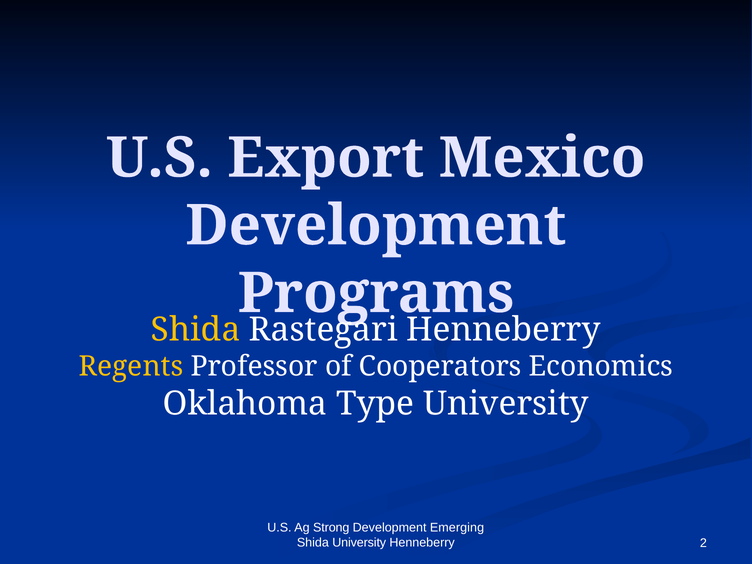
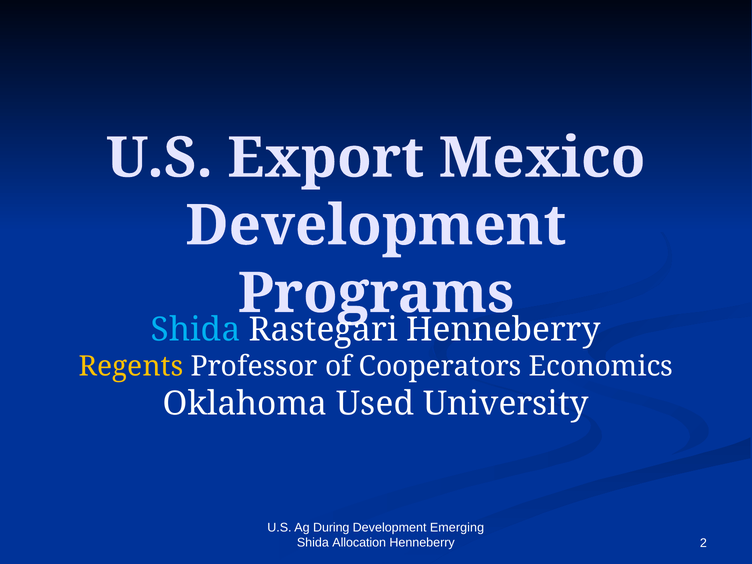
Shida colour: yellow -> light blue (196, 330)
Type: Type -> Used (375, 404)
Strong: Strong -> During (331, 528)
Shida University: University -> Allocation (359, 543)
